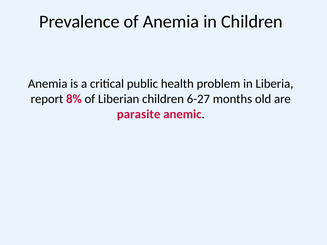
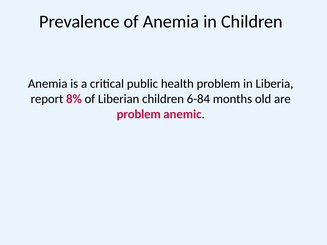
6-27: 6-27 -> 6-84 (198, 99)
parasite: parasite -> problem (139, 114)
